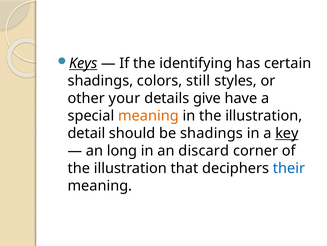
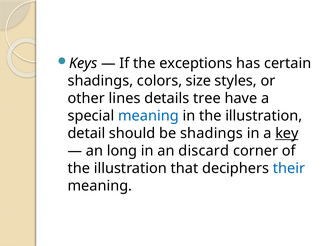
Keys underline: present -> none (83, 63)
identifying: identifying -> exceptions (196, 63)
still: still -> size (198, 81)
your: your -> lines (125, 98)
give: give -> tree (207, 98)
meaning colour: orange -> blue (148, 115)
